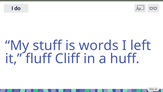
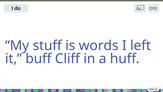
fluff: fluff -> buff (38, 59)
